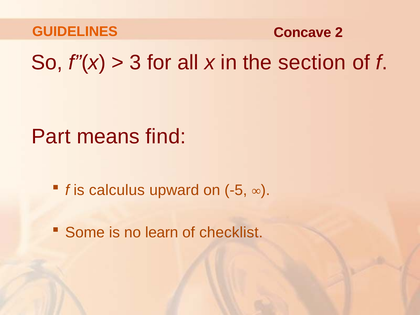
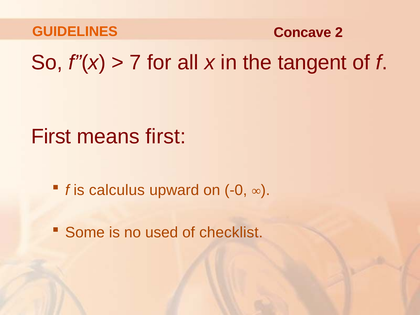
3: 3 -> 7 (135, 63)
section: section -> tangent (312, 63)
Part: Part -> First (51, 136)
means find: find -> first (166, 136)
-5: -5 -> -0 (236, 190)
learn: learn -> used (162, 233)
